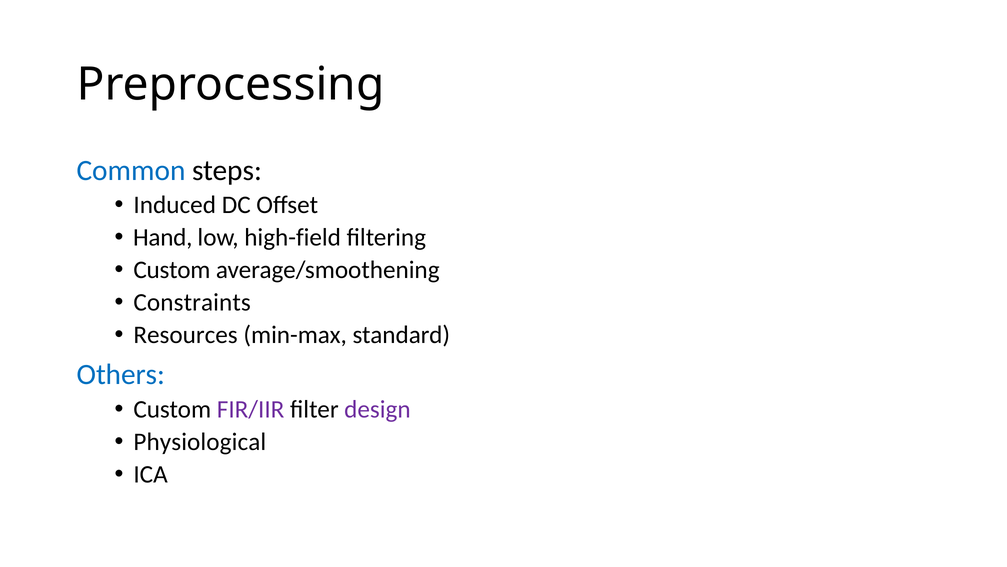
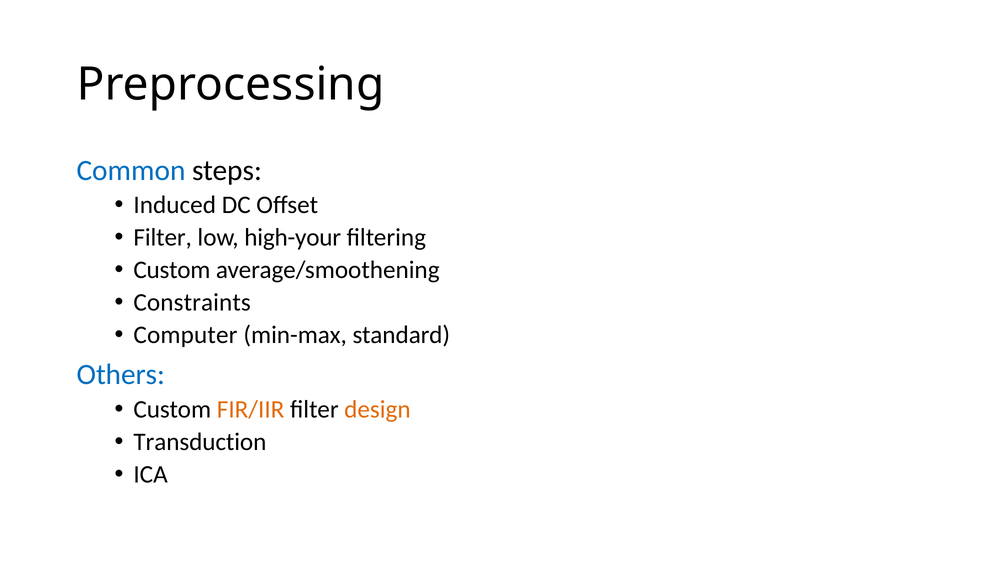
Hand: Hand -> Filter (163, 237)
high-field: high-field -> high-your (293, 237)
Resources: Resources -> Computer (185, 335)
FIR/IIR colour: purple -> orange (251, 409)
design colour: purple -> orange (377, 409)
Physiological: Physiological -> Transduction (200, 442)
